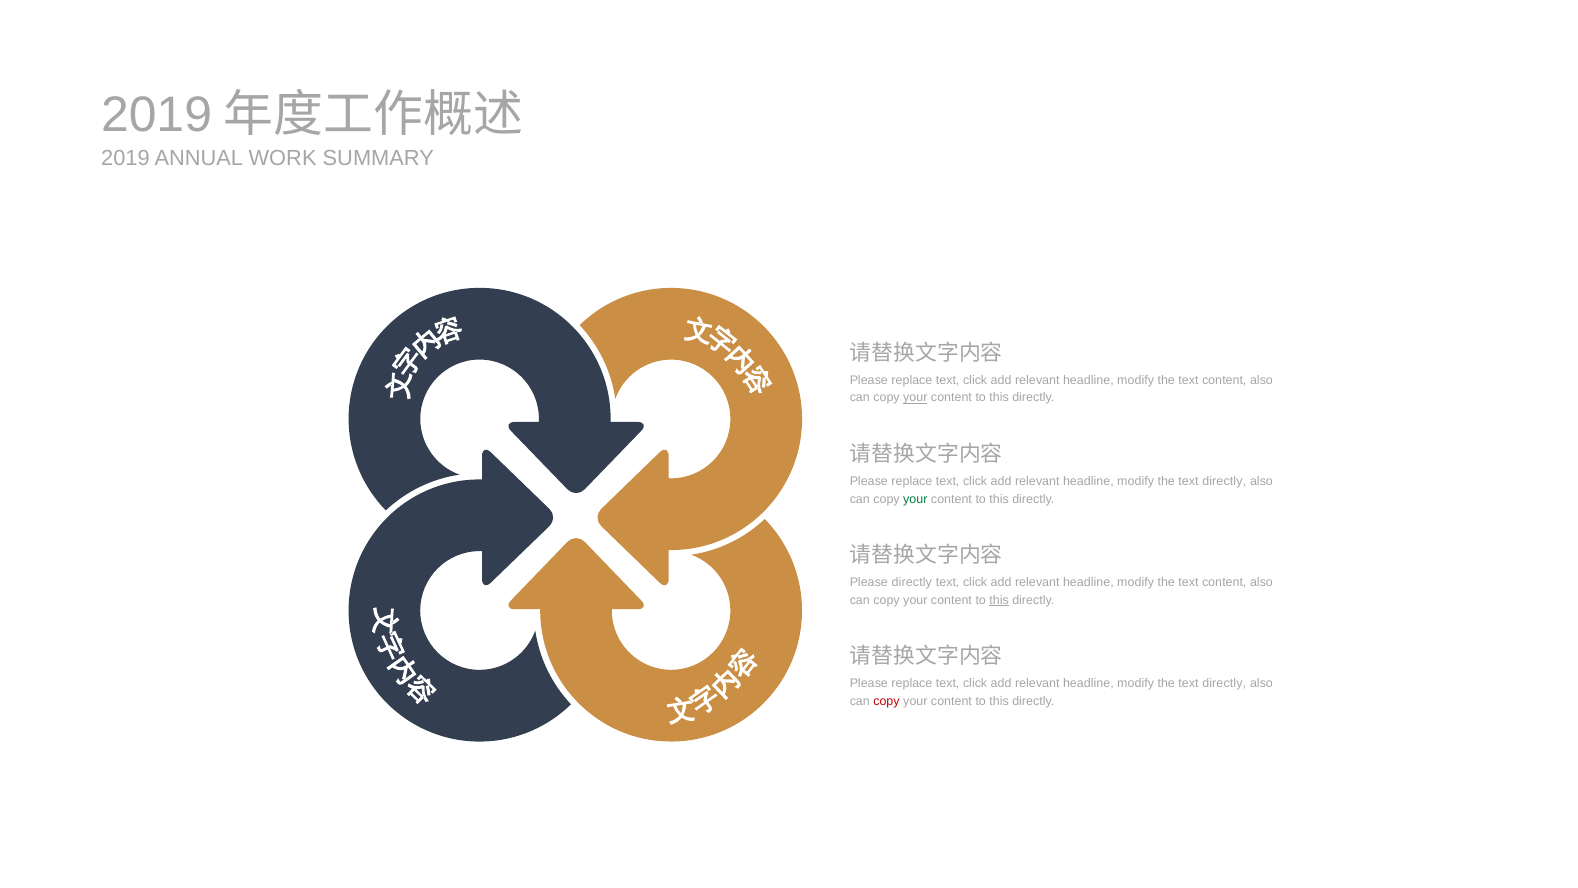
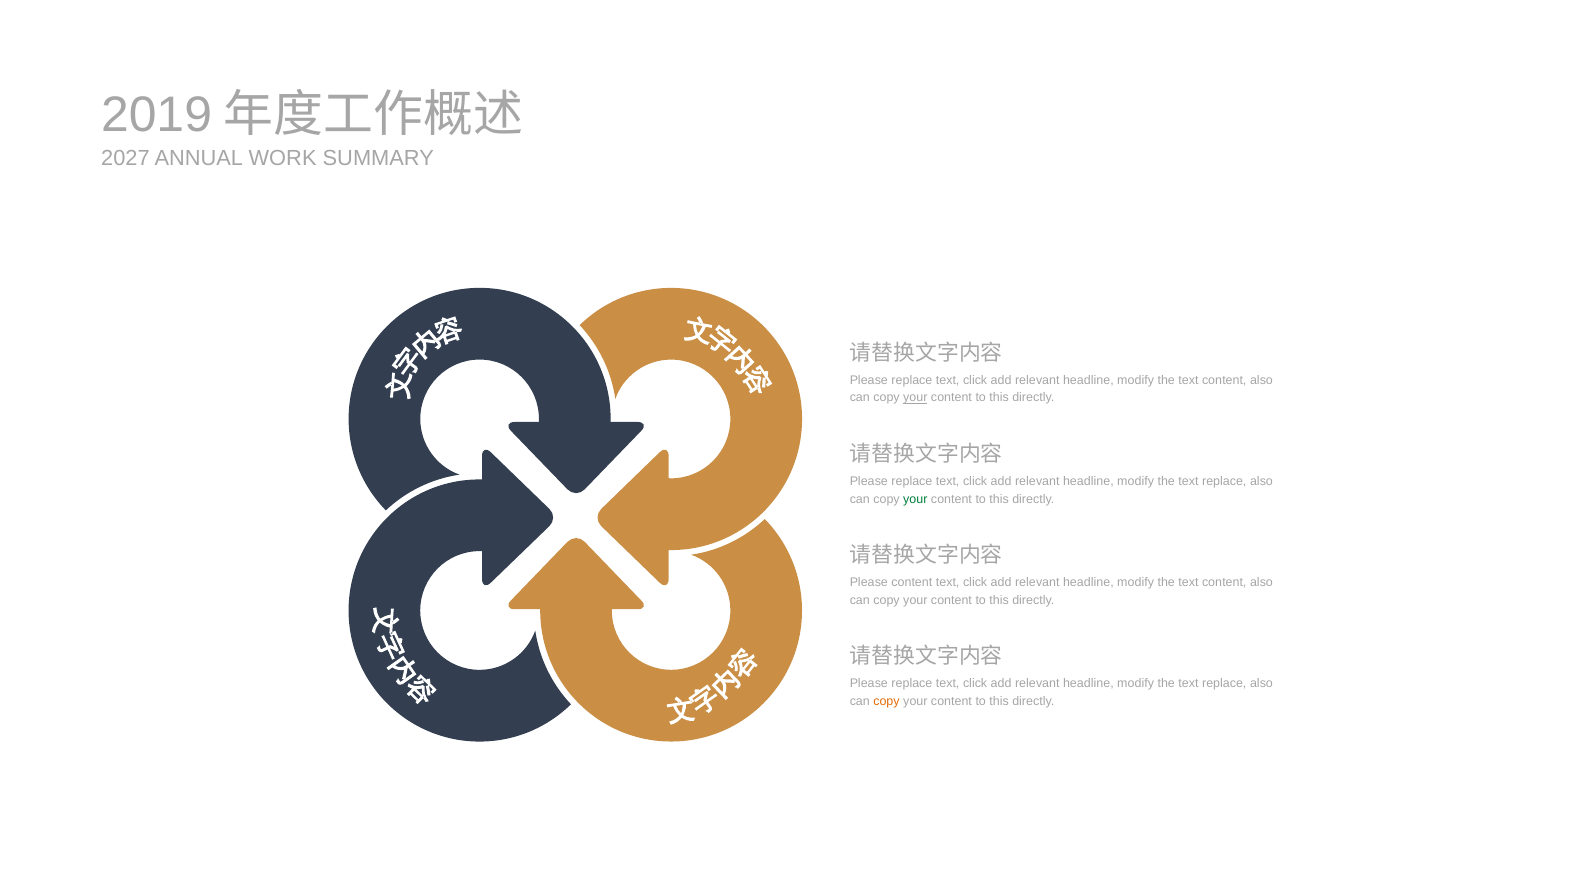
2019: 2019 -> 2027 (125, 158)
directly: directly -> replace (1224, 481)
Please directly: directly -> content (912, 582)
this underline: present -> none (999, 600)
directly: directly -> replace (1224, 683)
copy colour: red -> orange (886, 701)
